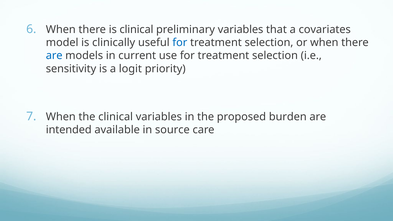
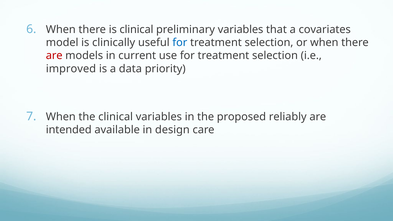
are colour: blue -> red (54, 56)
sensitivity: sensitivity -> improved (71, 69)
logit: logit -> data (130, 69)
burden: burden -> reliably (288, 117)
source: source -> design (172, 130)
